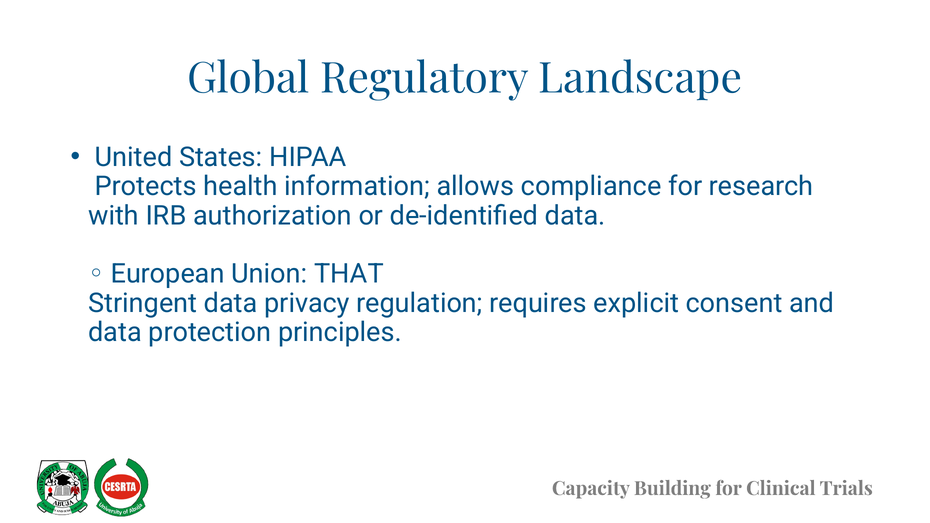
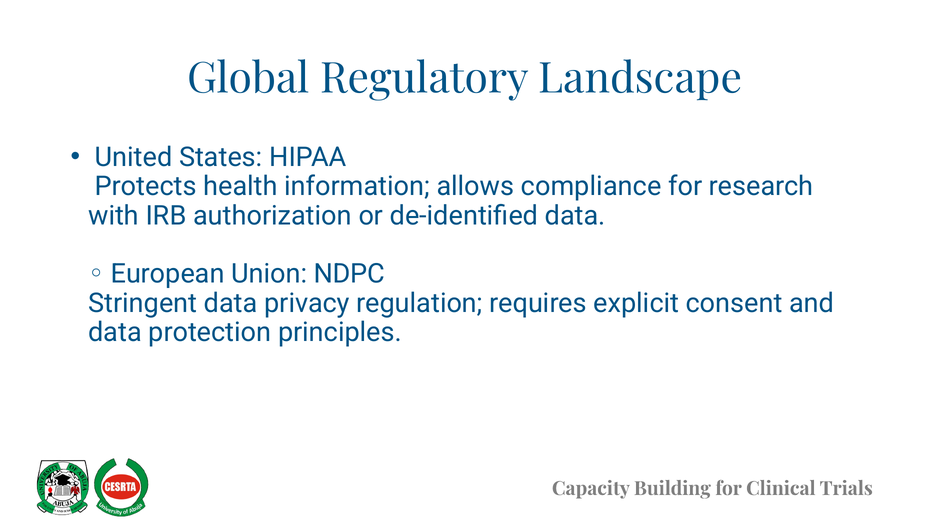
THAT: THAT -> NDPC (349, 274)
